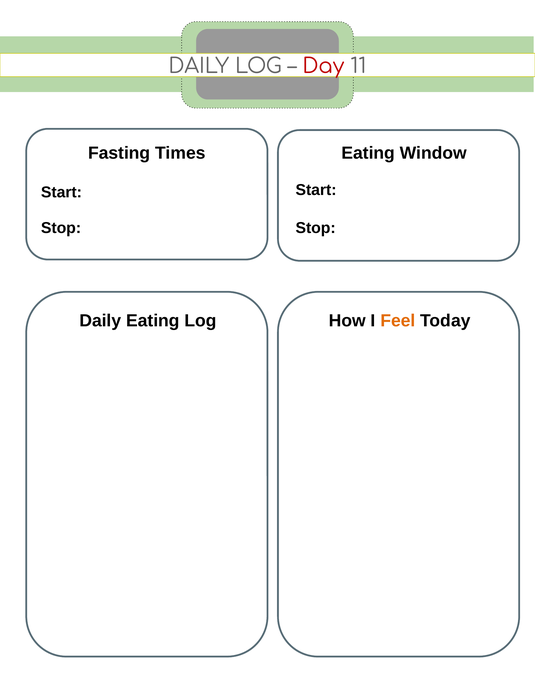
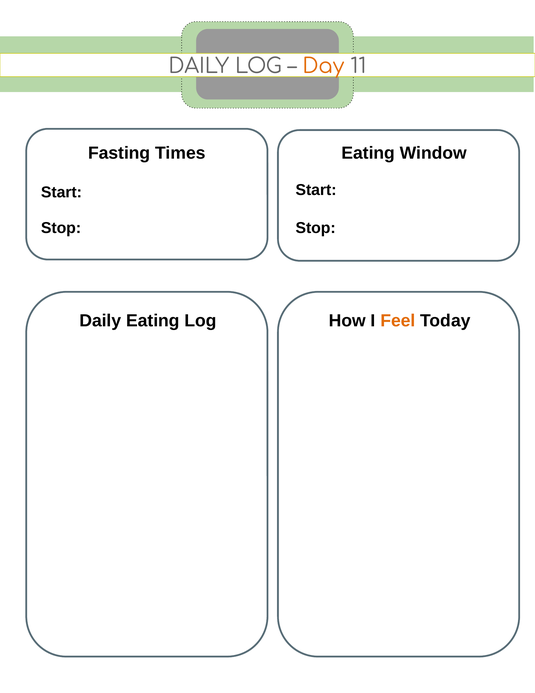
Day colour: red -> orange (323, 66)
